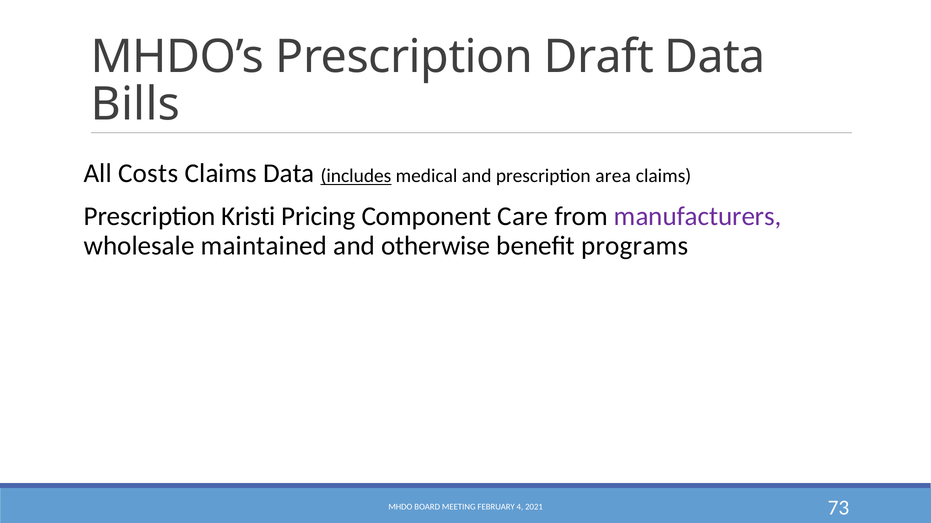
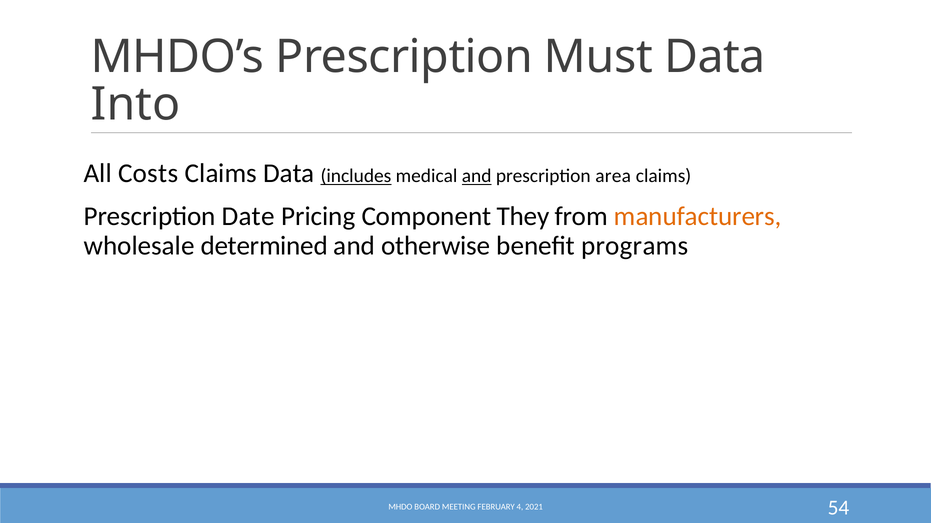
Draft: Draft -> Must (599, 57)
Bills: Bills -> Into (135, 104)
and underline: none -> present (477, 176)
Kristi: Kristi -> Date (248, 217)
Care: Care -> They (523, 217)
manufacturers colour: purple -> orange (698, 217)
maintained: maintained -> determined (264, 246)
73: 73 -> 54 (838, 509)
